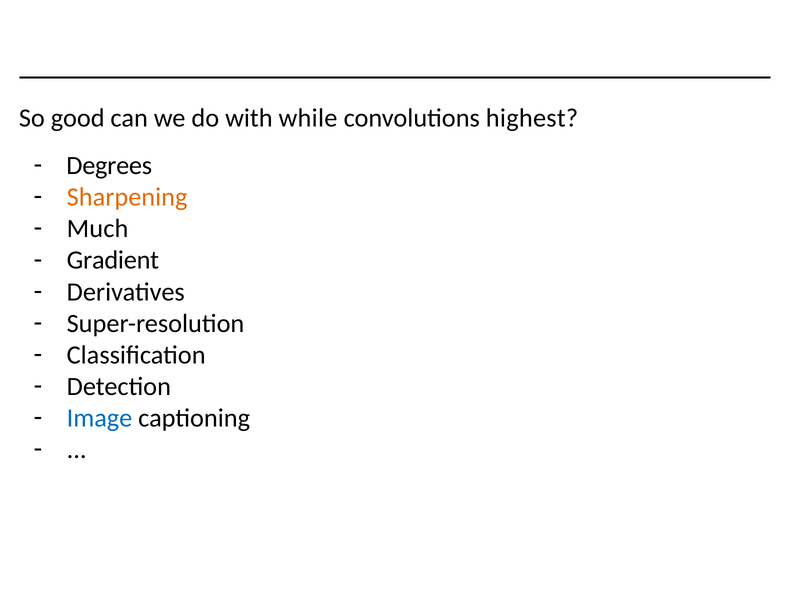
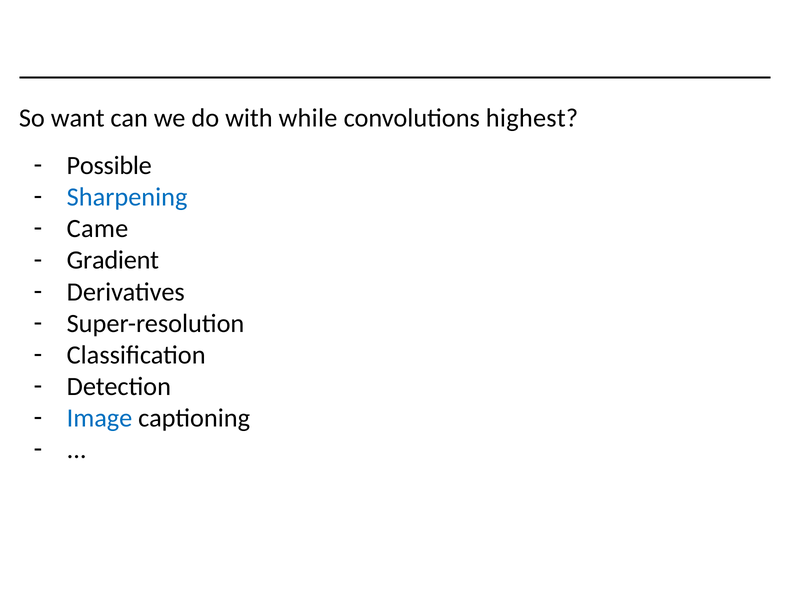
good: good -> want (78, 118)
Degrees: Degrees -> Possible (109, 166)
Sharpening colour: orange -> blue (127, 197)
Much: Much -> Came (98, 229)
